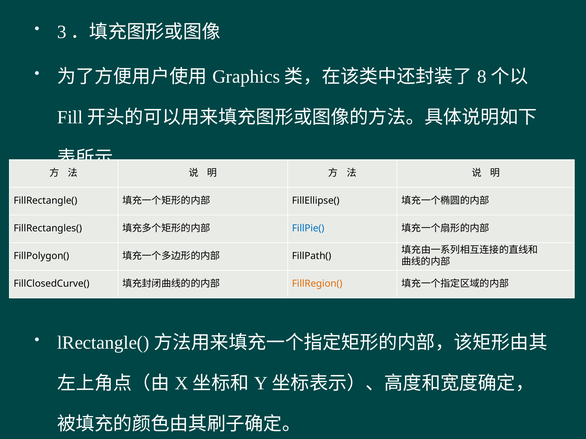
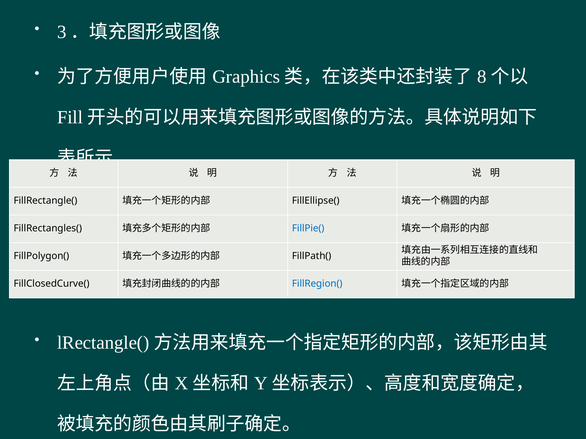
FillRegion( colour: orange -> blue (317, 284)
